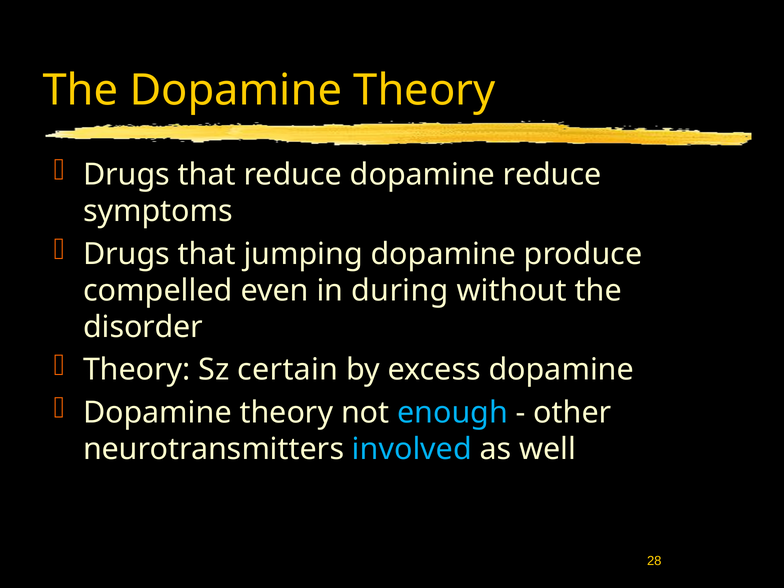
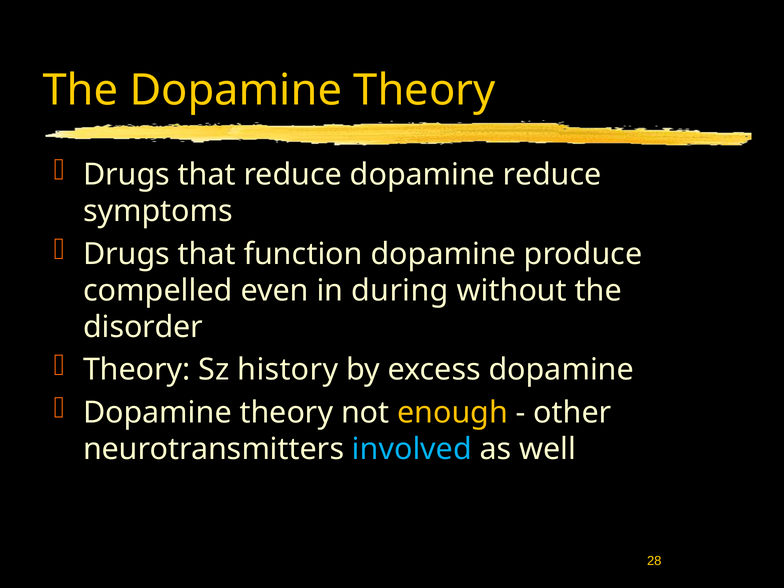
jumping: jumping -> function (303, 254)
certain: certain -> history (288, 370)
enough colour: light blue -> yellow (452, 413)
